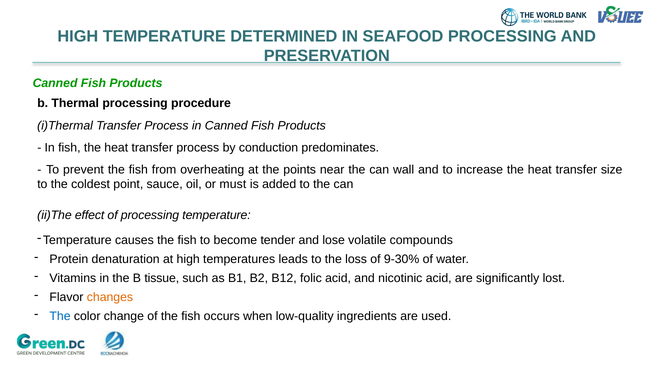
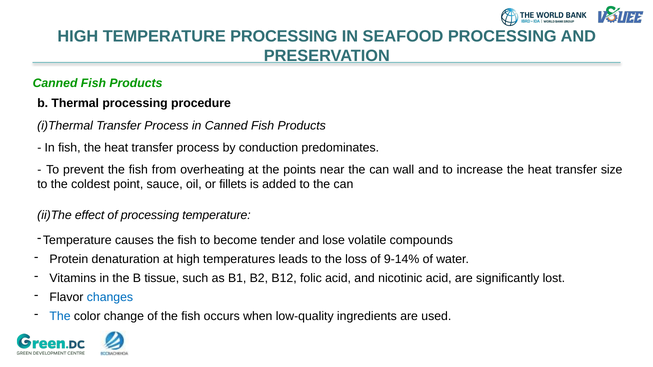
TEMPERATURE DETERMINED: DETERMINED -> PROCESSING (284, 37)
must: must -> fillets (233, 184)
9-30%: 9-30% -> 9-14% (402, 259)
changes colour: orange -> blue (110, 297)
